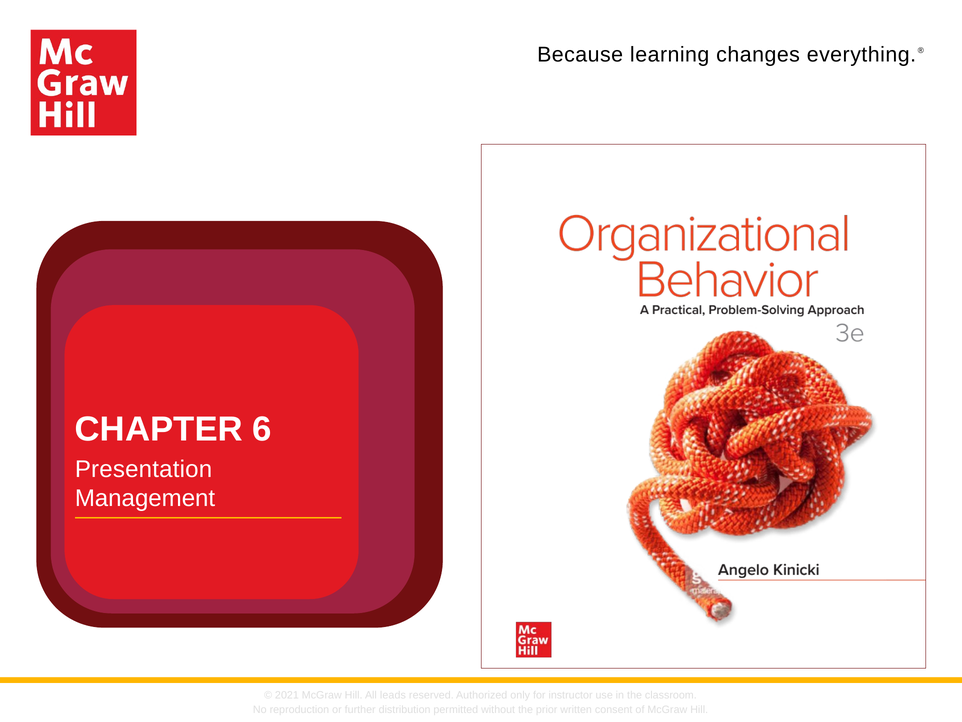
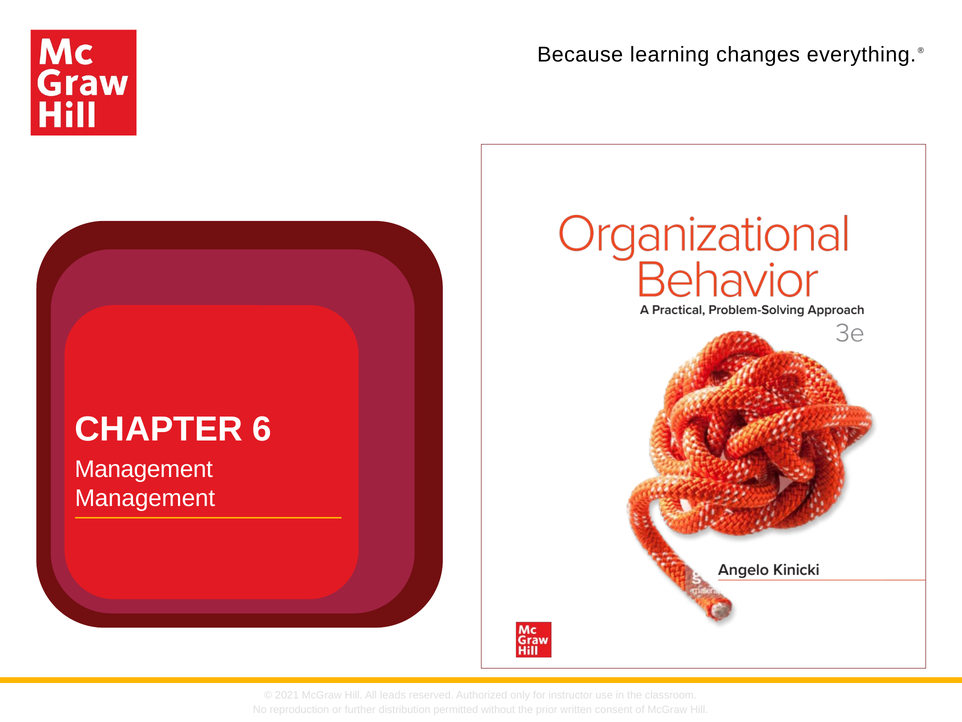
Presentation: Presentation -> Management (144, 469)
